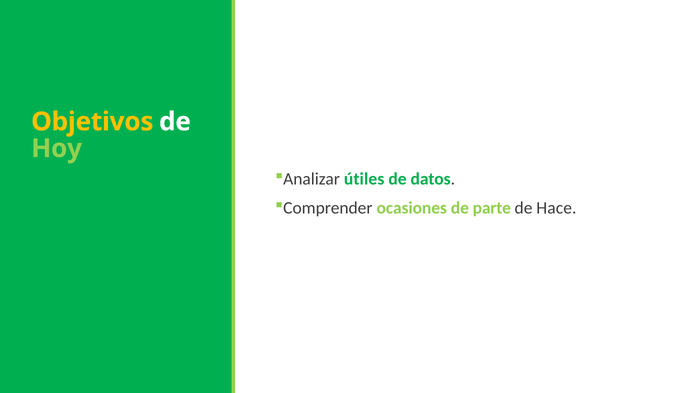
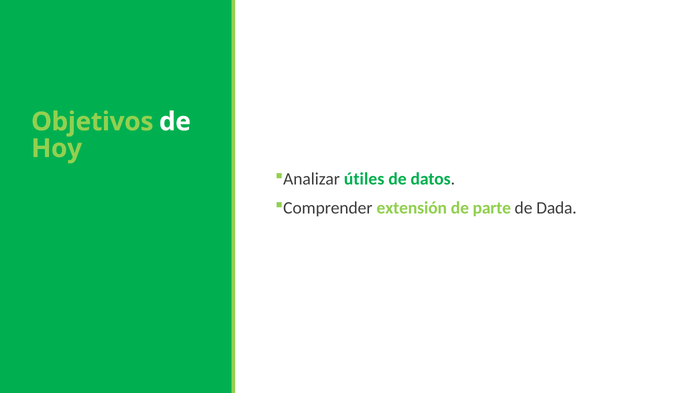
Objetivos colour: yellow -> light green (92, 122)
ocasiones: ocasiones -> extensión (412, 208)
Hace: Hace -> Dada (557, 208)
